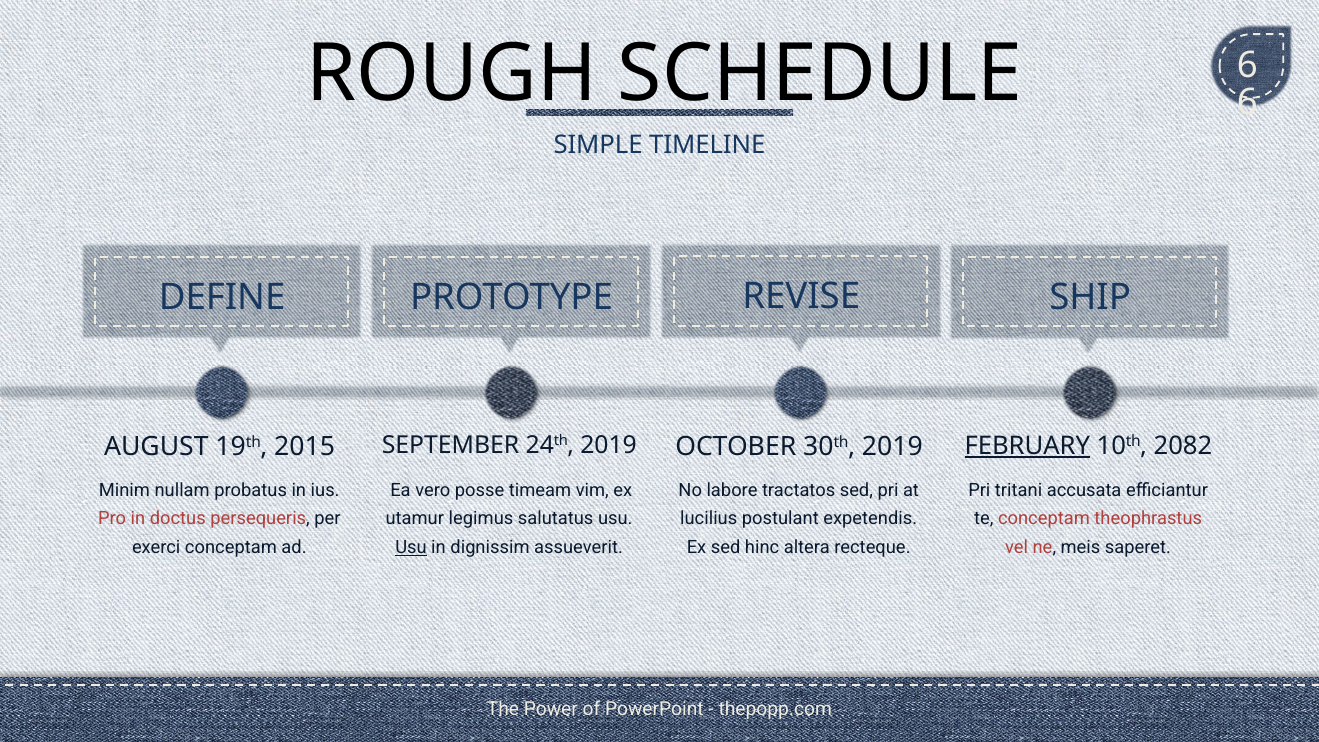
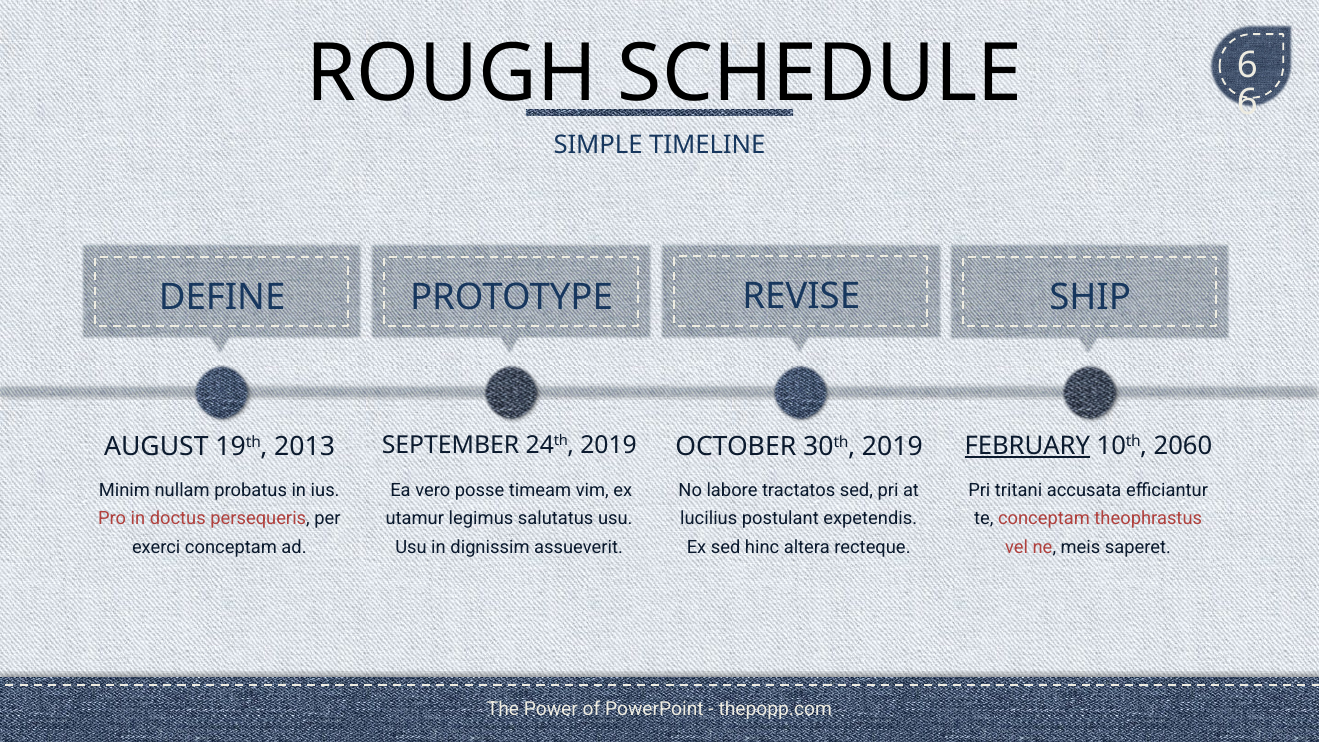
2015: 2015 -> 2013 (305, 447)
2082: 2082 -> 2060 (1183, 446)
Usu underline: present -> none (411, 547)
